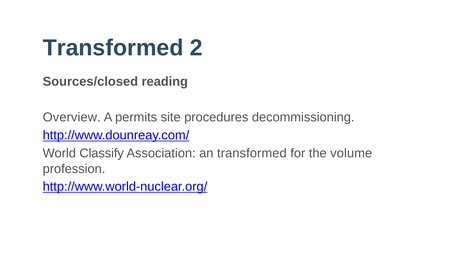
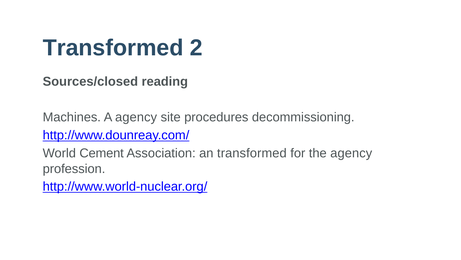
Overview: Overview -> Machines (72, 117)
A permits: permits -> agency (136, 117)
Classify: Classify -> Cement (102, 153)
the volume: volume -> agency (351, 153)
